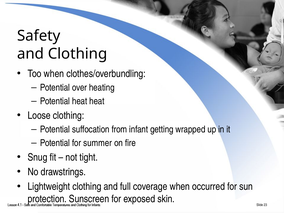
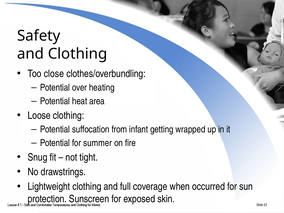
Too when: when -> close (54, 74)
heat heat: heat -> area (97, 101)
